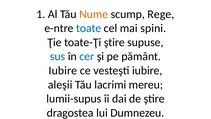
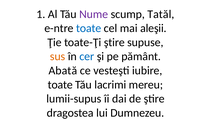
Nume colour: orange -> purple (94, 14)
Rege: Rege -> Tatăl (161, 14)
spini: spini -> aleşii (153, 28)
sus colour: blue -> orange (58, 56)
Iubire: Iubire -> Abată (63, 70)
aleşii: aleşii -> toate (60, 84)
